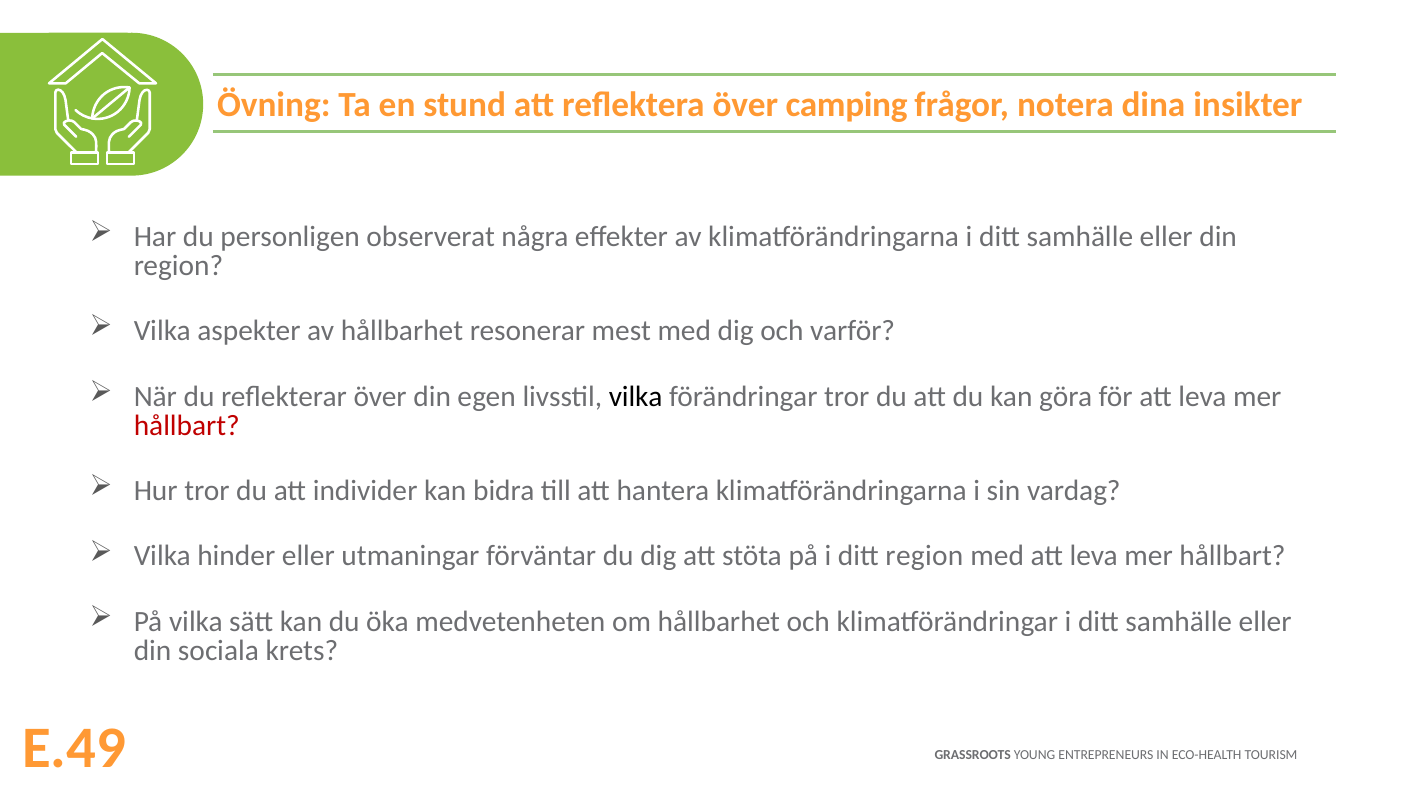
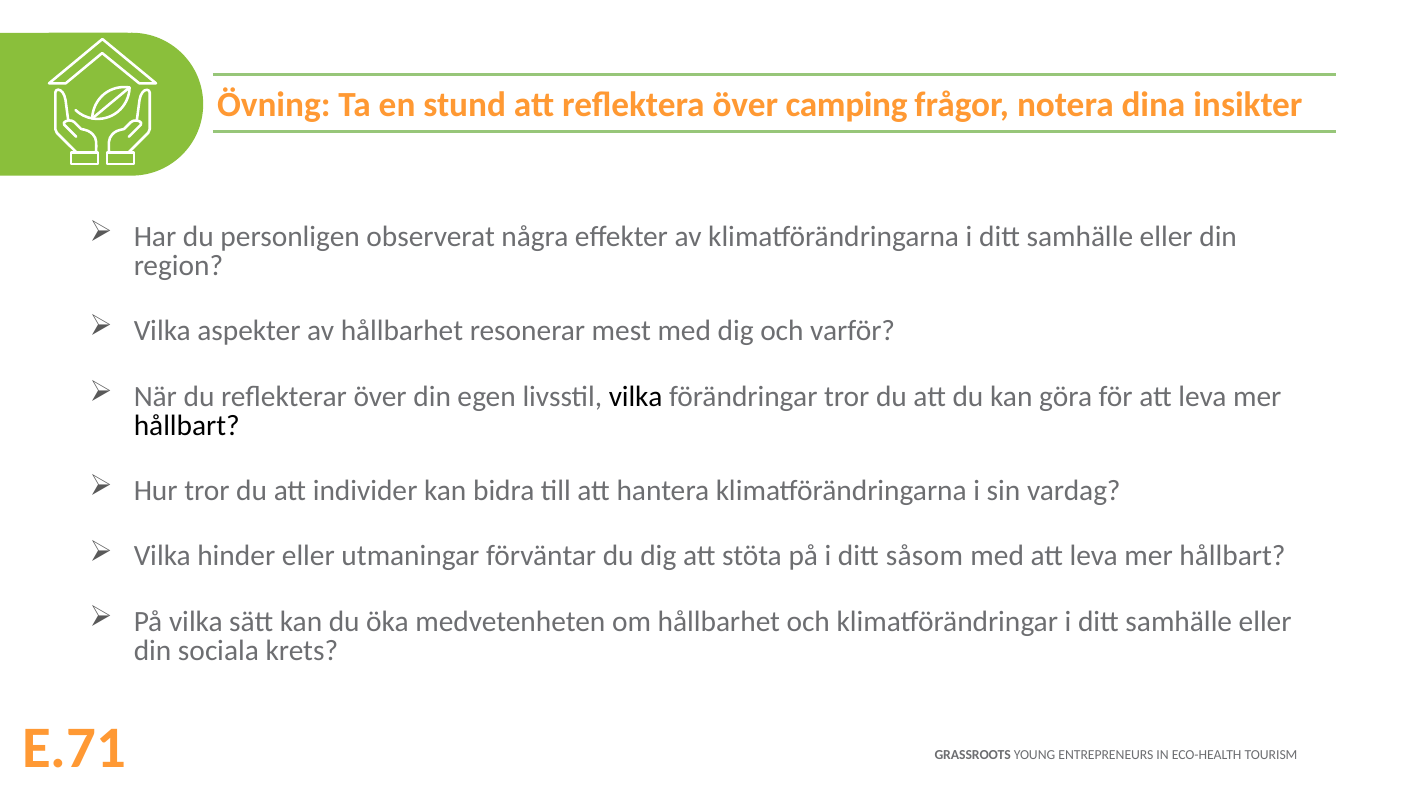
hållbart colour: red -> black (187, 426)
ditt region: region -> såsom (924, 556)
E.49: E.49 -> E.71 (74, 748)
